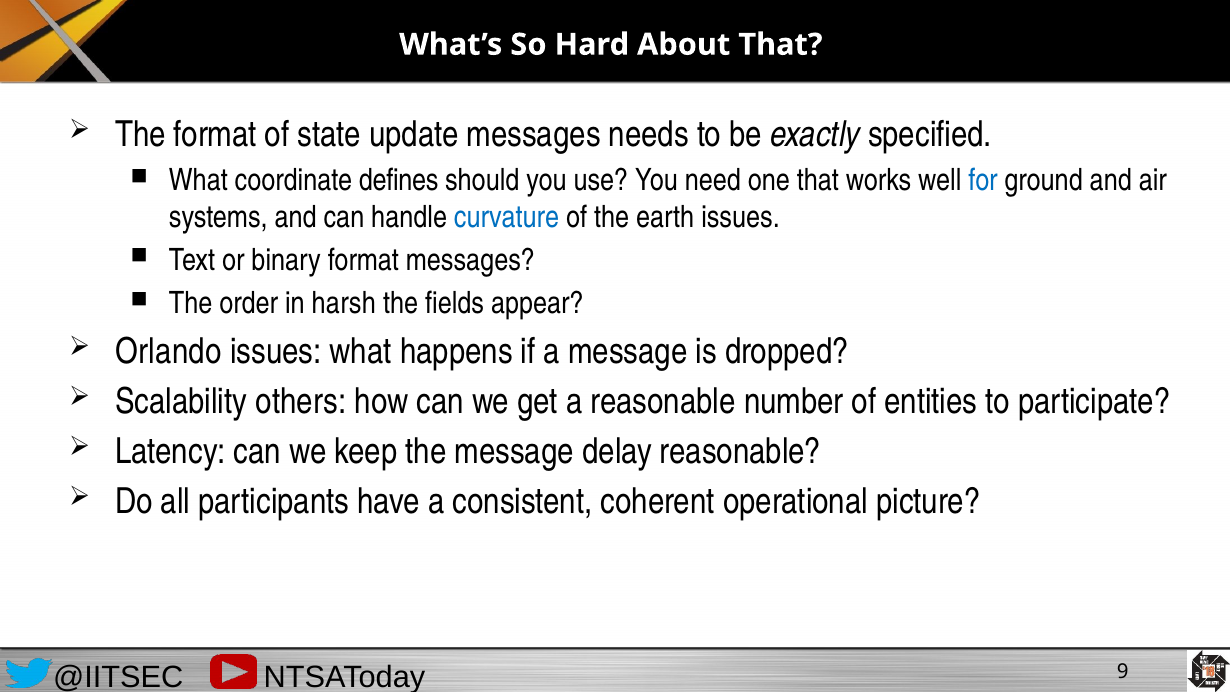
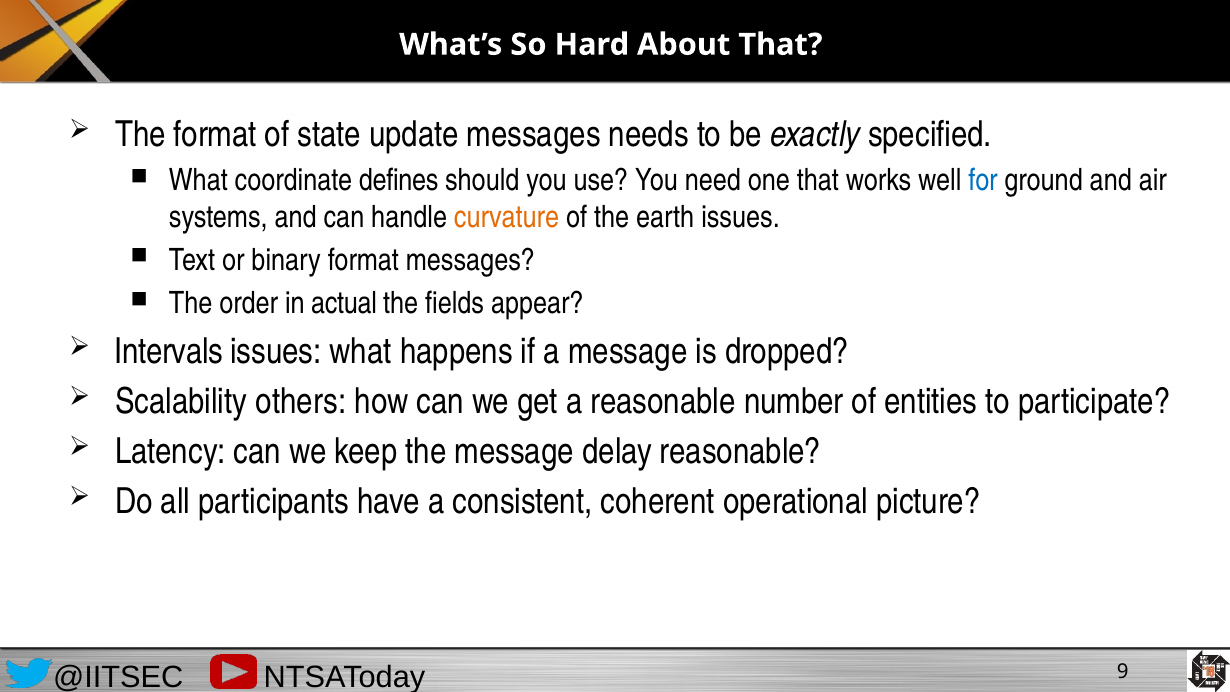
curvature colour: blue -> orange (507, 218)
harsh: harsh -> actual (344, 304)
Orlando: Orlando -> Intervals (169, 351)
